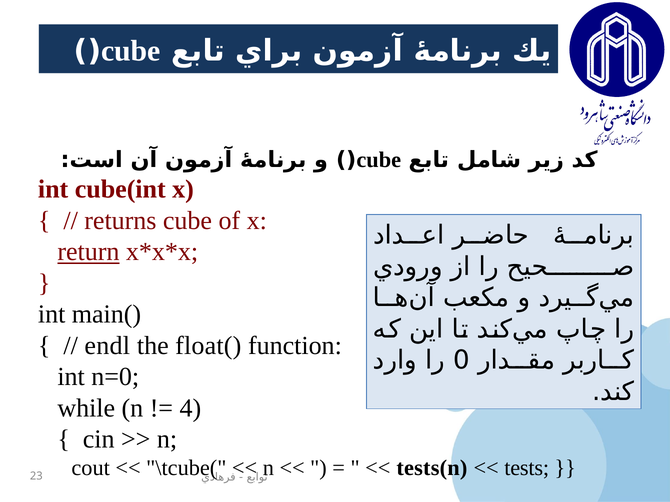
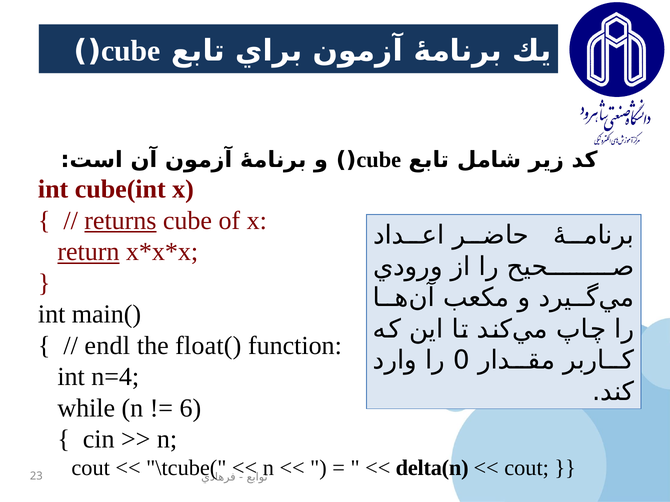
returns underline: none -> present (120, 221)
n=0: n=0 -> n=4 (115, 377)
4: 4 -> 6 (190, 409)
tests(n: tests(n -> delta(n (432, 469)
tests: tests -> cout (527, 469)
